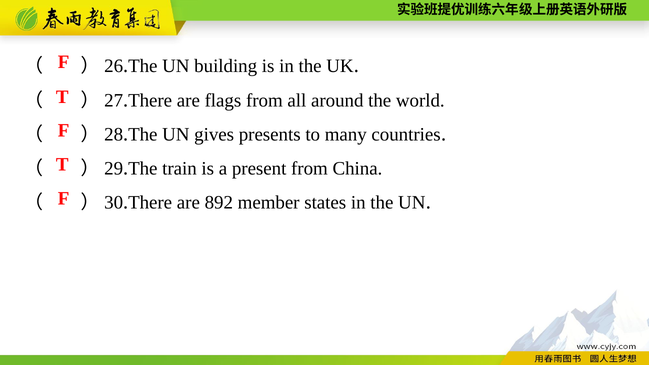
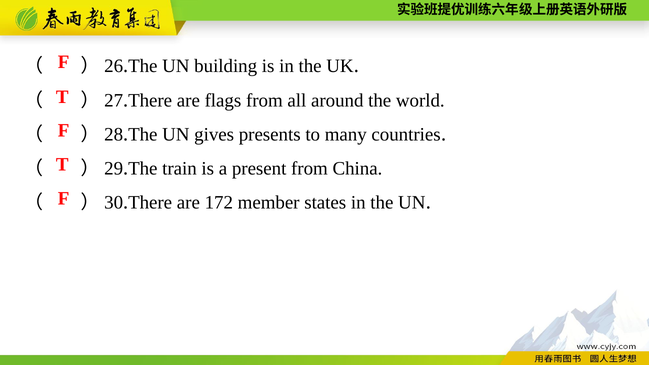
892: 892 -> 172 (219, 203)
